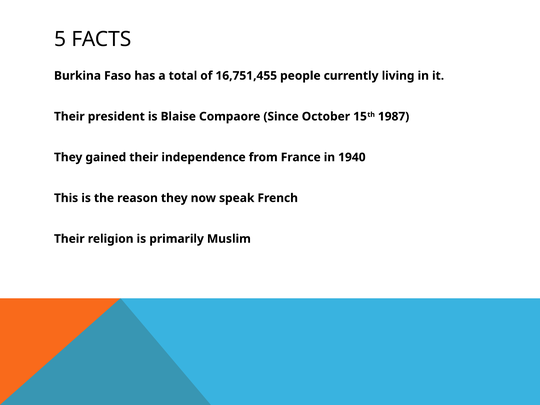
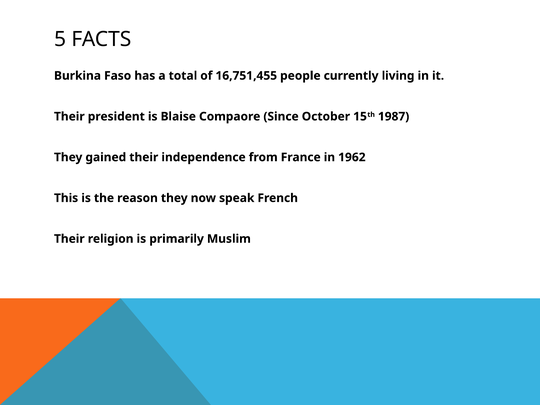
1940: 1940 -> 1962 (352, 157)
